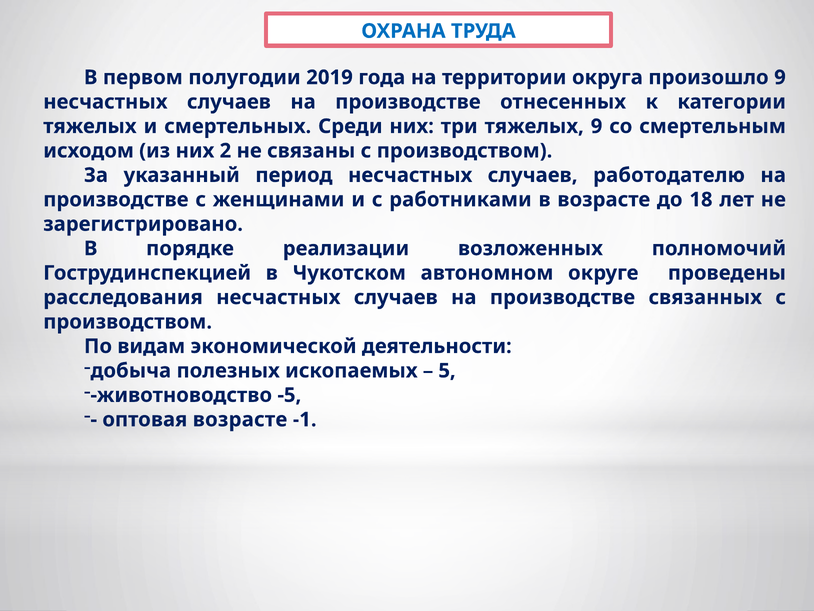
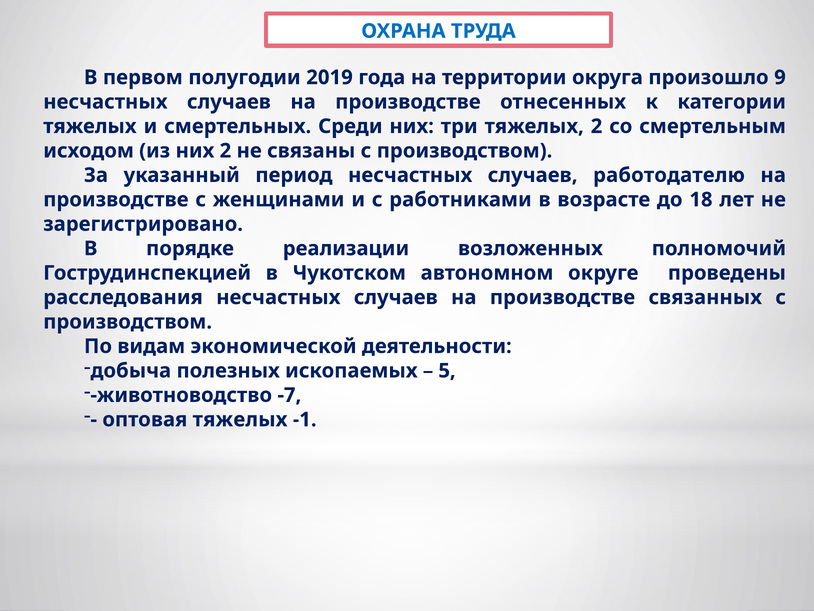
тяжелых 9: 9 -> 2 (597, 126)
-5: -5 -> -7 (289, 395)
оптовая возрасте: возрасте -> тяжелых (240, 419)
